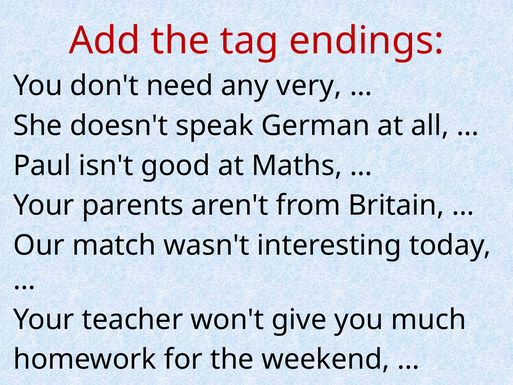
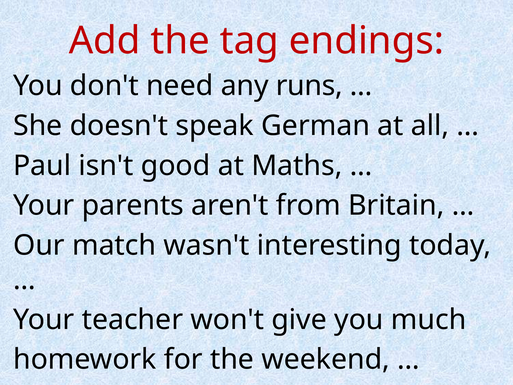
very: very -> runs (309, 86)
